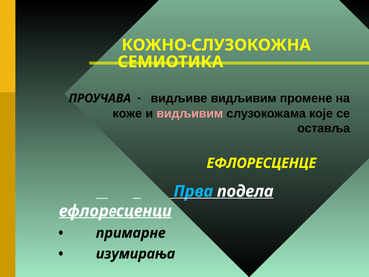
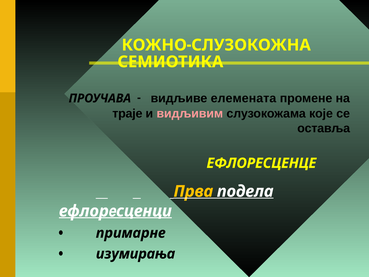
видљиве видљивим: видљивим -> елемената (243, 98)
коже: коже -> траје (127, 113)
Прва colour: light blue -> yellow (193, 191)
